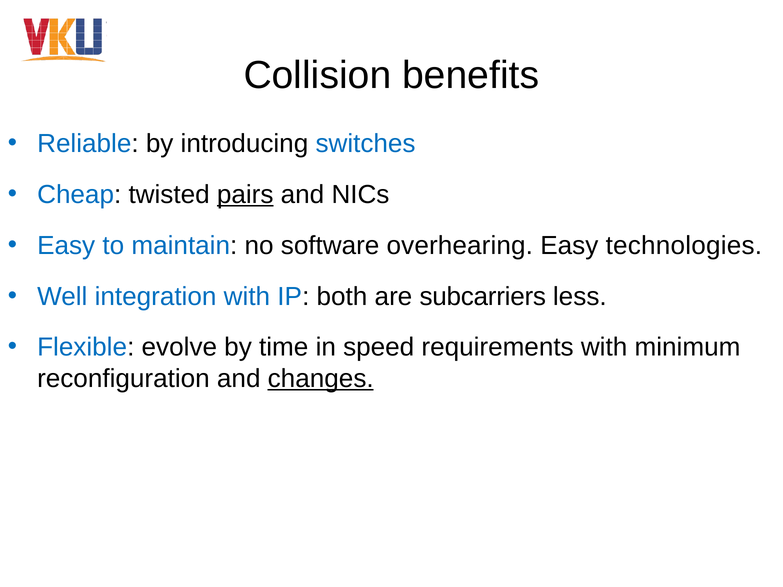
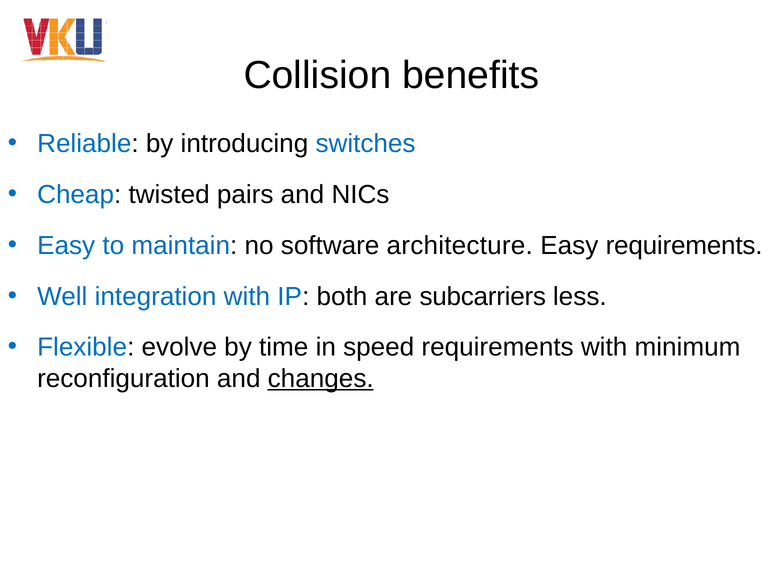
pairs underline: present -> none (245, 195)
overhearing: overhearing -> architecture (460, 246)
Easy technologies: technologies -> requirements (684, 246)
